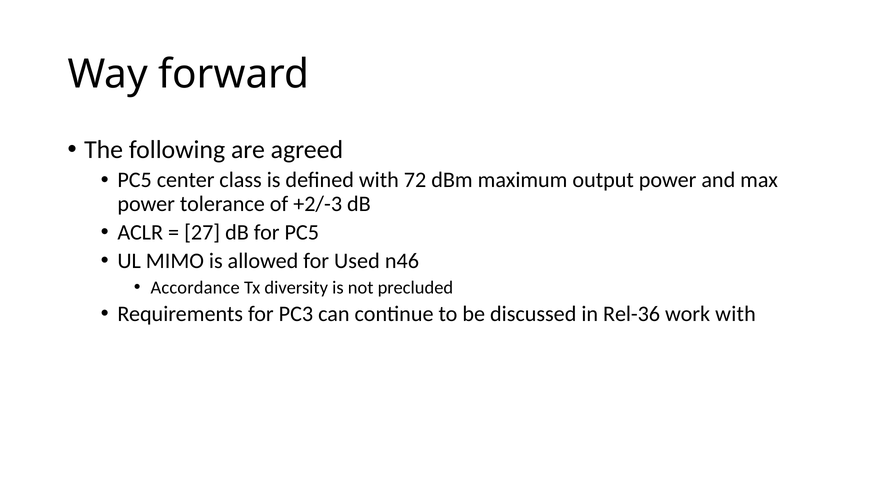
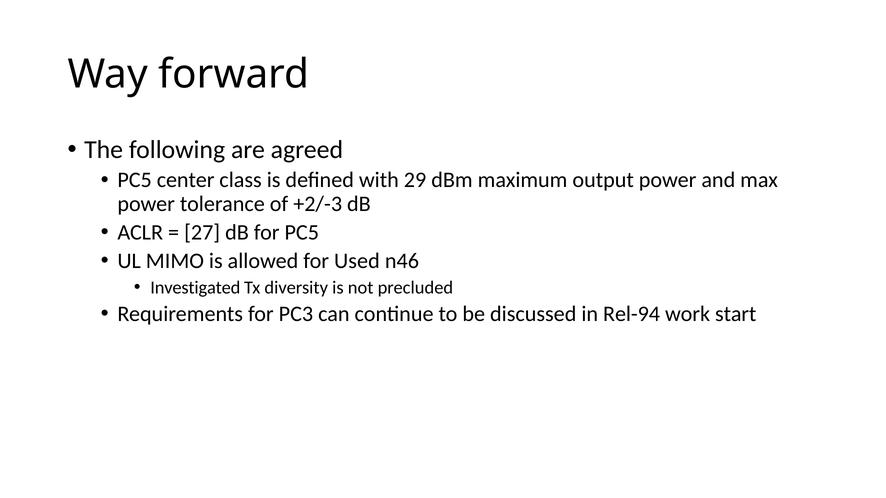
72: 72 -> 29 (415, 180)
Accordance: Accordance -> Investigated (195, 288)
Rel-36: Rel-36 -> Rel-94 (632, 314)
work with: with -> start (736, 314)
